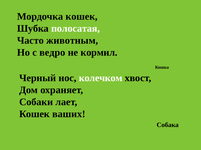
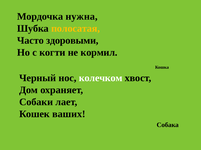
Мордочка кошек: кошек -> нужна (82, 16)
полосатая colour: white -> yellow (76, 29)
животным: животным -> здоровыми (72, 41)
ведро: ведро -> когти (52, 53)
